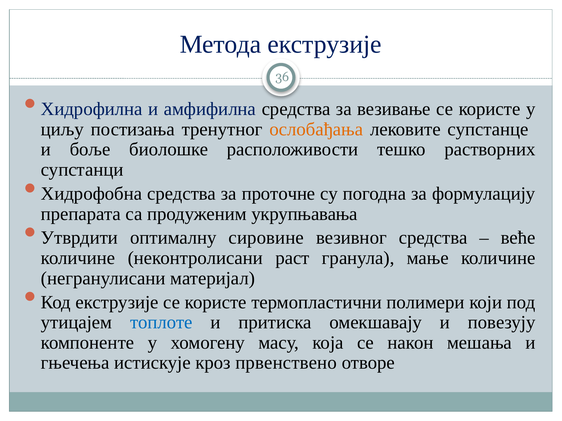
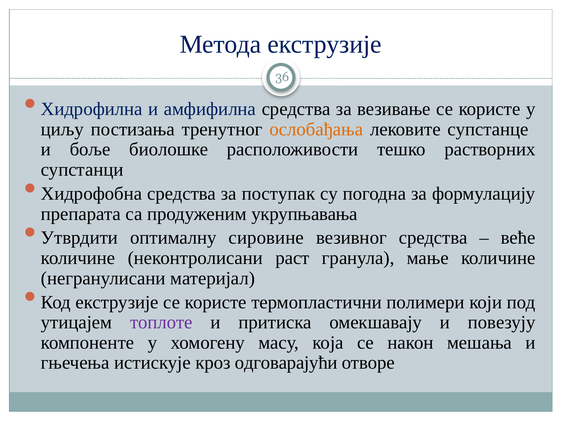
проточне: проточне -> поступак (278, 194)
топлоте colour: blue -> purple (161, 323)
првенствено: првенствено -> одговарајући (286, 363)
